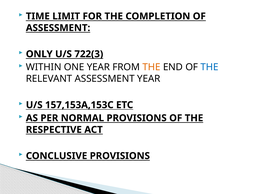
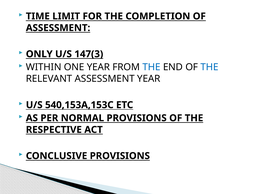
722(3: 722(3 -> 147(3 (89, 54)
THE colour: orange -> blue (151, 67)
157,153A,153C: 157,153A,153C -> 540,153A,153C (79, 105)
